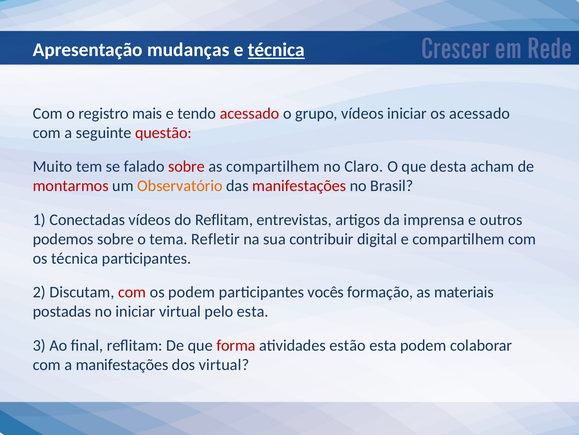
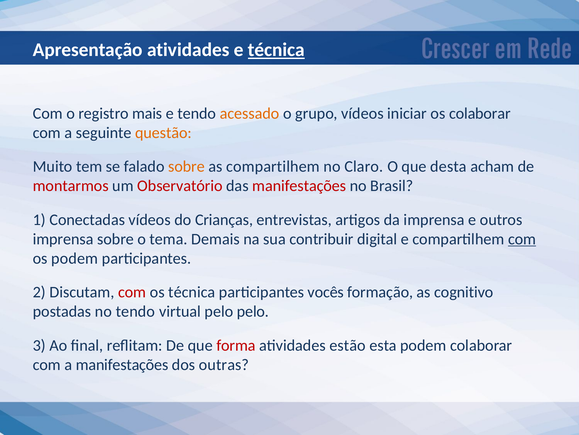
Apresentação mudanças: mudanças -> atividades (188, 50)
acessado colour: red -> orange (250, 113)
os acessado: acessado -> colaborar (480, 113)
questão colour: red -> orange (163, 132)
sobre colour: red -> orange (187, 166)
Observatório colour: orange -> red (180, 186)
do Reflitam: Reflitam -> Crianças (224, 219)
podemos: podemos -> imprensa (63, 239)
Refletir: Refletir -> Demais (215, 239)
com underline: none -> present (522, 239)
os técnica: técnica -> podem (75, 258)
os podem: podem -> técnica (192, 292)
materiais: materiais -> cognitivo (464, 292)
no iniciar: iniciar -> tendo (135, 311)
pelo esta: esta -> pelo (253, 311)
dos virtual: virtual -> outras (224, 364)
